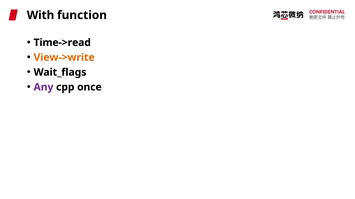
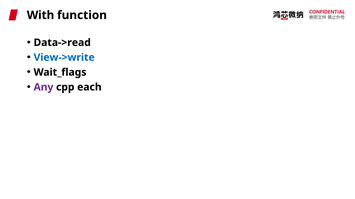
Time->read: Time->read -> Data->read (62, 43)
View->write colour: orange -> blue (64, 58)
once: once -> each (89, 87)
